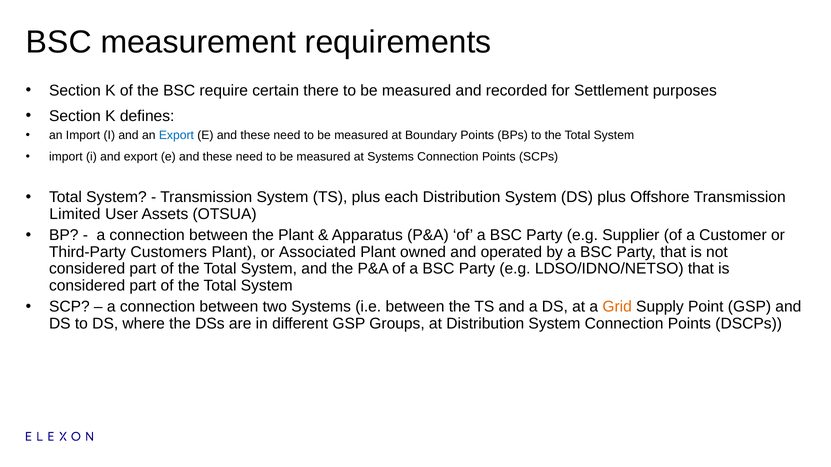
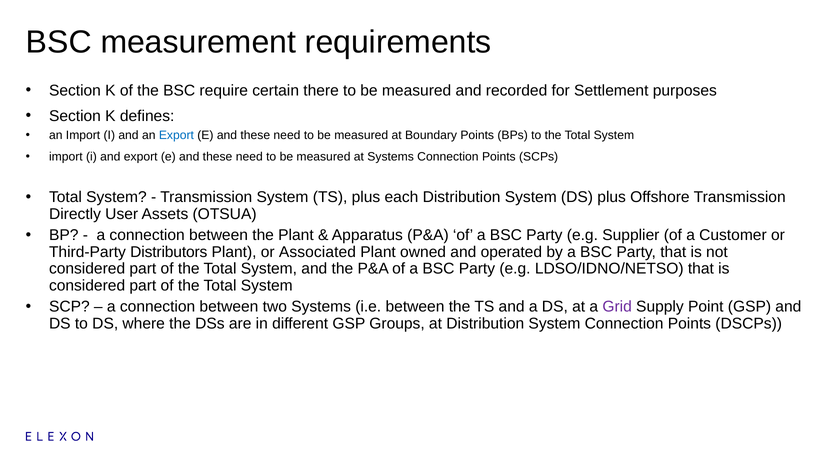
Limited: Limited -> Directly (75, 214)
Customers: Customers -> Distributors (169, 252)
Grid colour: orange -> purple (617, 307)
